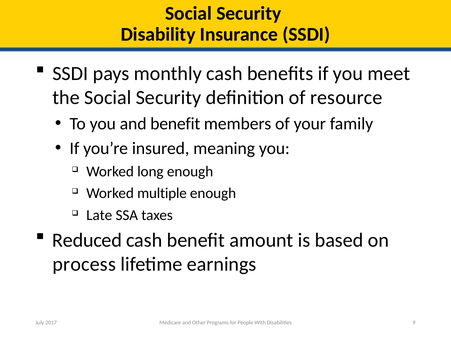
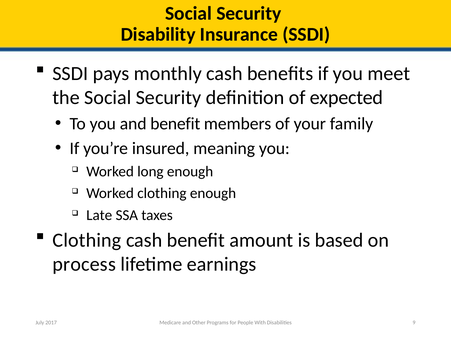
resource: resource -> expected (346, 98)
Worked multiple: multiple -> clothing (162, 193)
Reduced: Reduced -> Clothing (87, 240)
